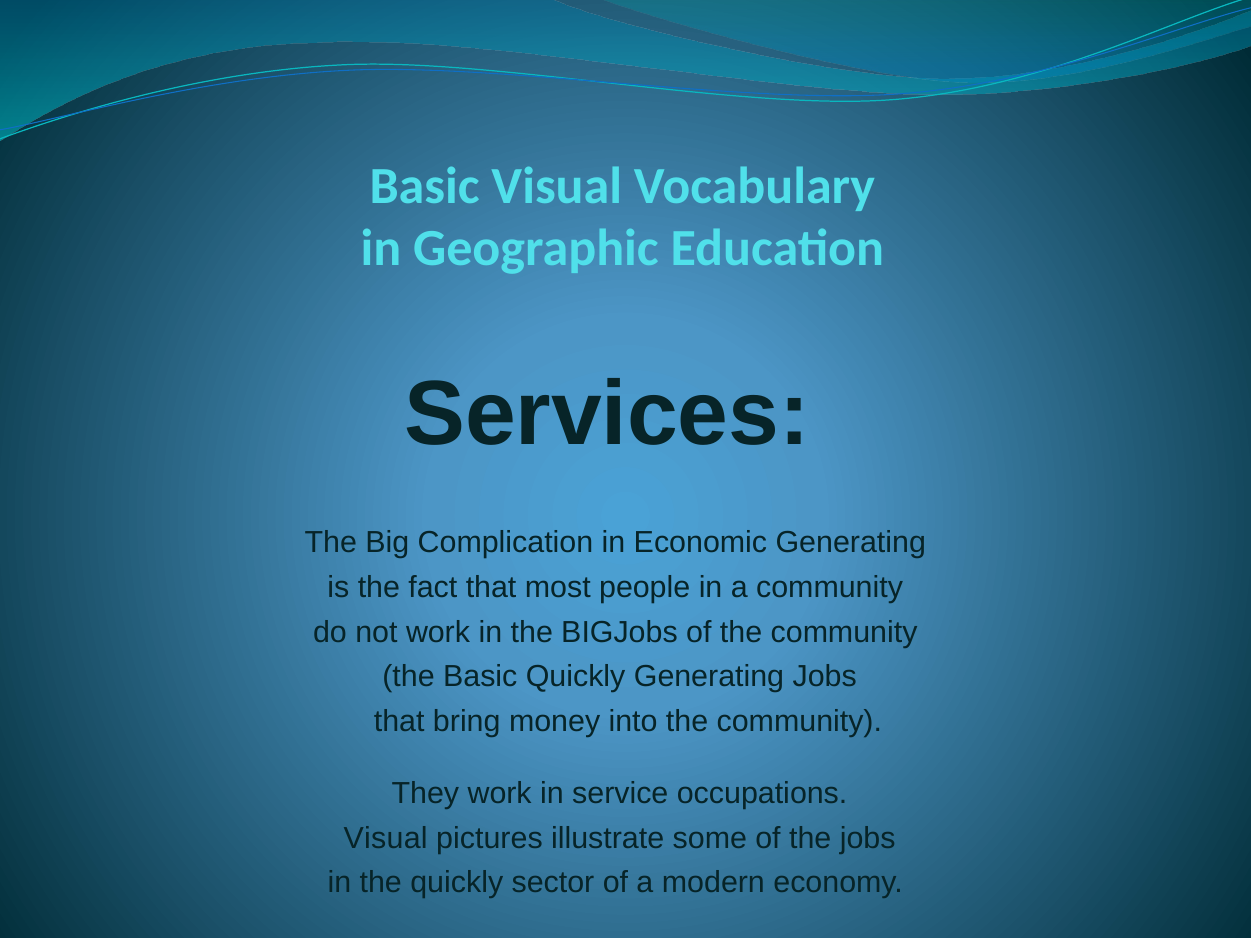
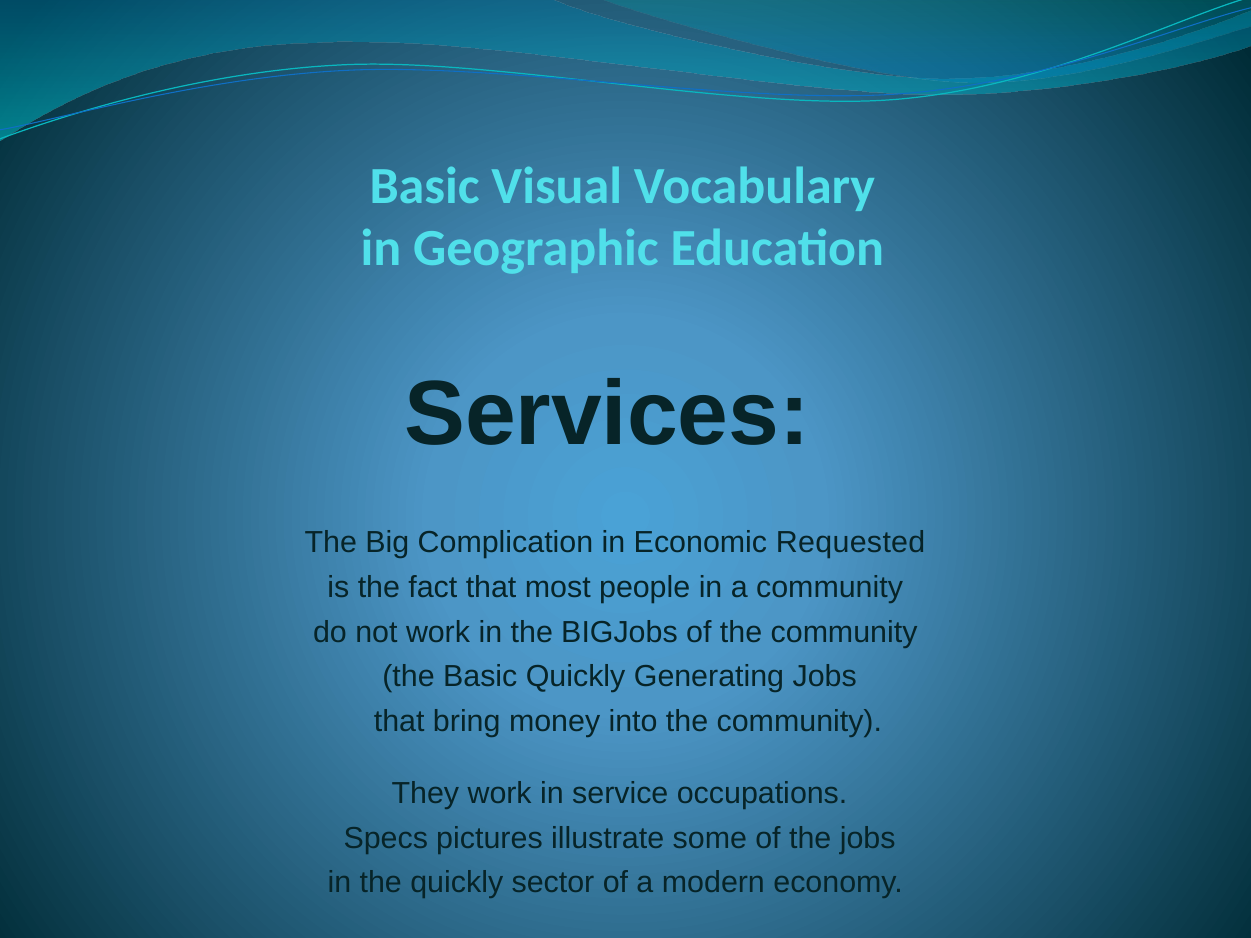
Economic Generating: Generating -> Requested (851, 543)
Visual: Visual -> Specs (386, 839)
